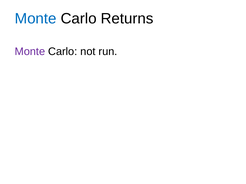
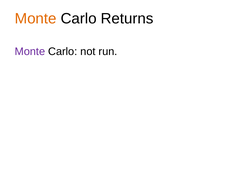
Monte colour: blue -> orange (36, 19)
